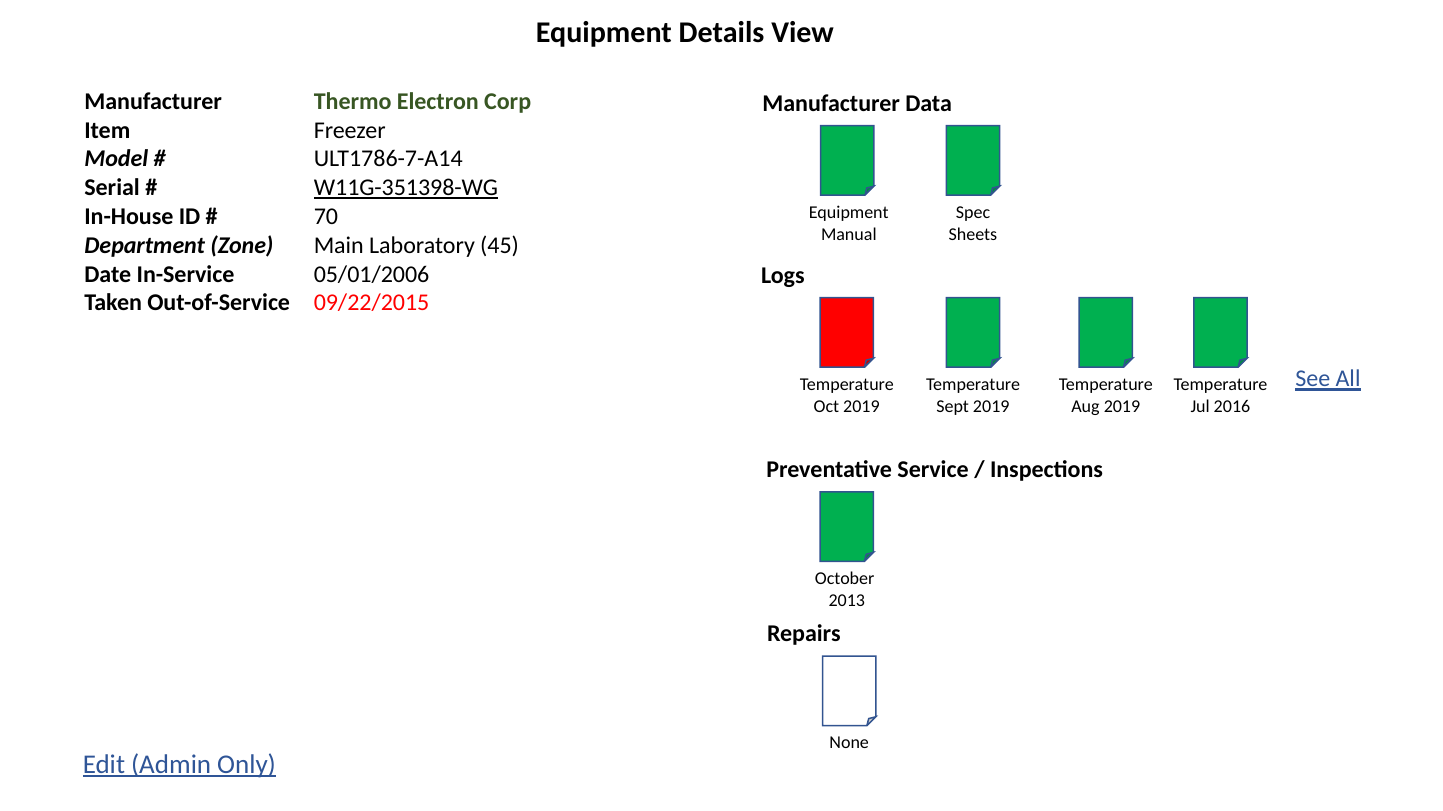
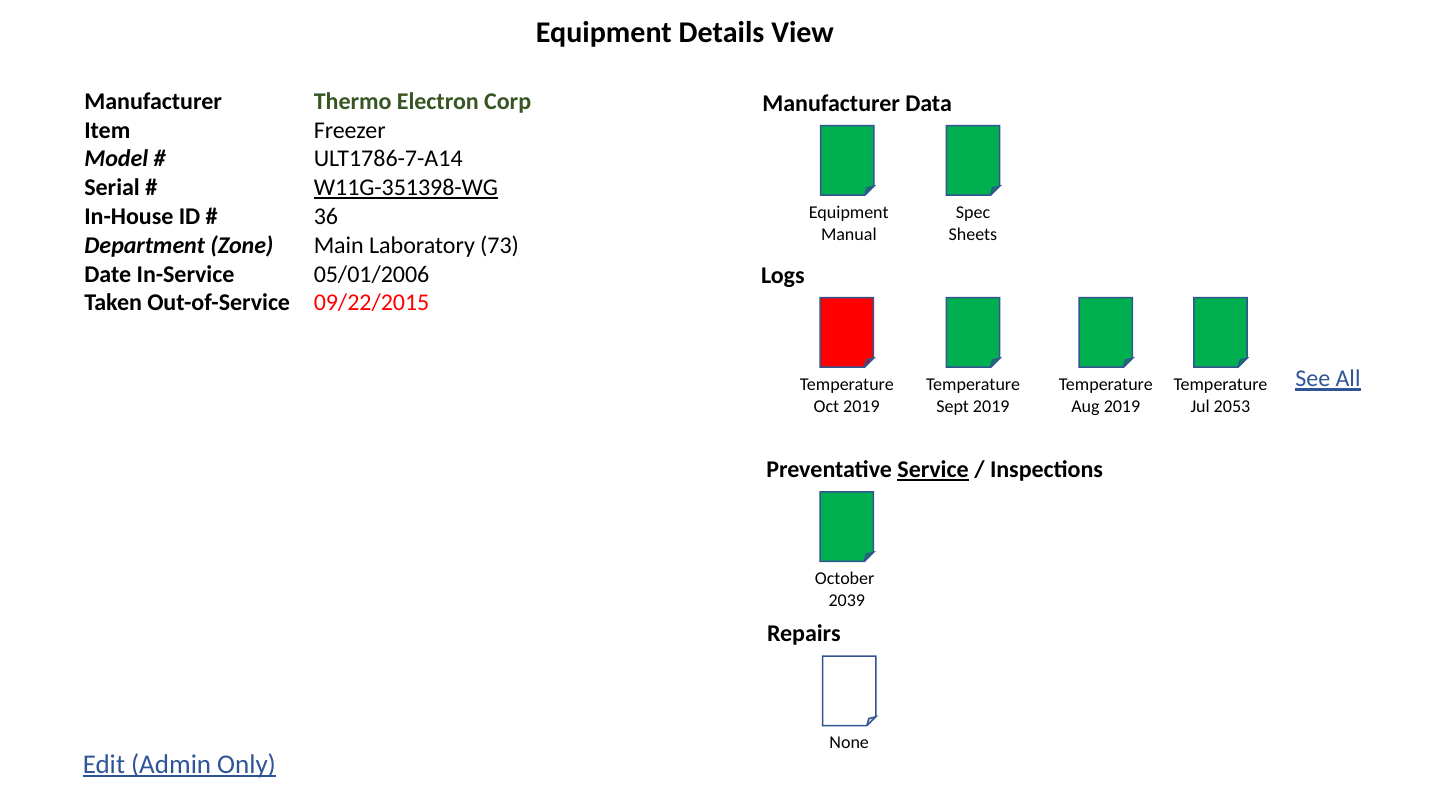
70: 70 -> 36 (326, 217)
45: 45 -> 73 (500, 246)
2016: 2016 -> 2053 (1232, 407)
Service underline: none -> present (933, 470)
2013: 2013 -> 2039 (847, 601)
